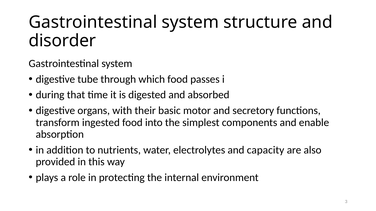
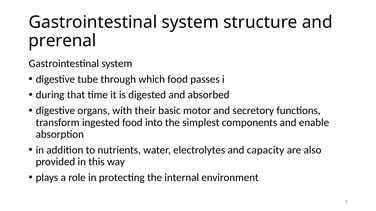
disorder: disorder -> prerenal (62, 41)
